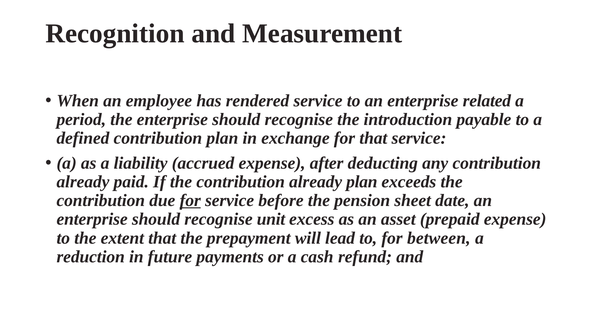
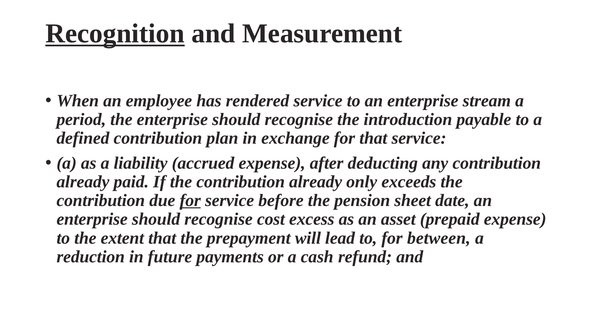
Recognition underline: none -> present (115, 34)
related: related -> stream (487, 101)
already plan: plan -> only (362, 182)
unit: unit -> cost (271, 219)
